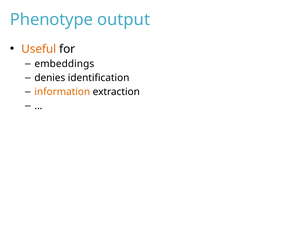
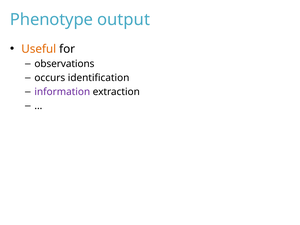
embeddings: embeddings -> observations (64, 64)
denies: denies -> occurs (50, 78)
information colour: orange -> purple (62, 92)
